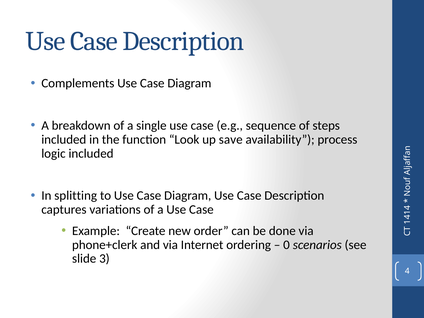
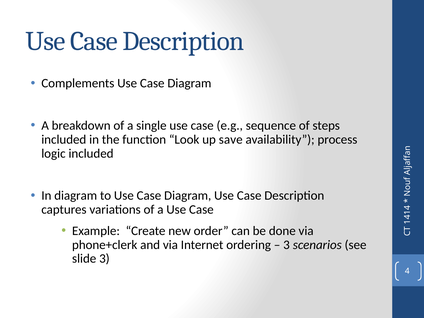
In splitting: splitting -> diagram (76, 196)
0: 0 -> 3 (286, 245)
